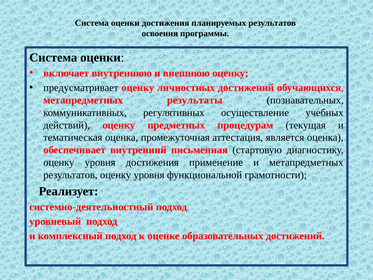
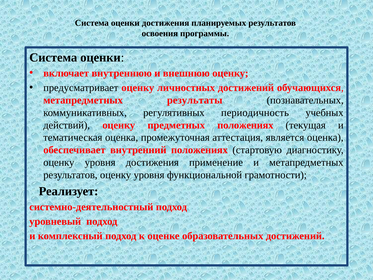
осуществление: осуществление -> периодичность (255, 113)
предметных процедурам: процедурам -> положениях (245, 125)
внутренний письменная: письменная -> положениях (199, 150)
